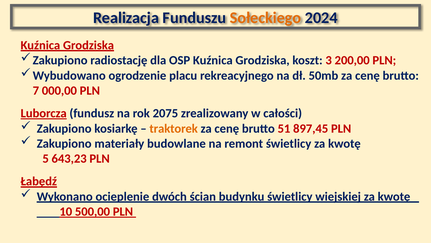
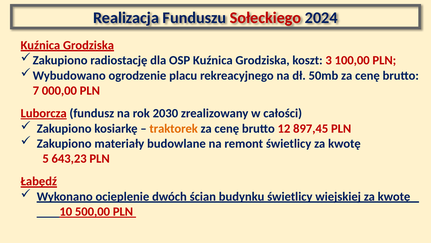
Sołeckiego colour: orange -> red (265, 18)
200,00: 200,00 -> 100,00 (352, 60)
2075: 2075 -> 2030 (165, 113)
51: 51 -> 12 (284, 128)
